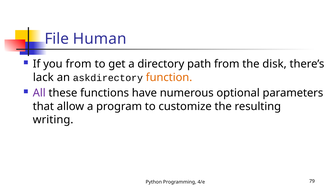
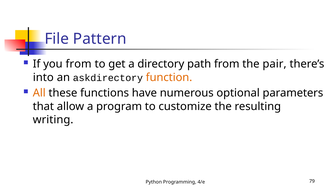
Human: Human -> Pattern (100, 39)
disk: disk -> pair (275, 64)
lack: lack -> into (43, 77)
All colour: purple -> orange (39, 93)
